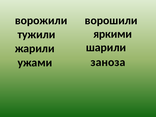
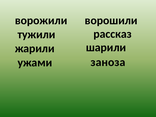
яркими: яркими -> рассказ (113, 34)
